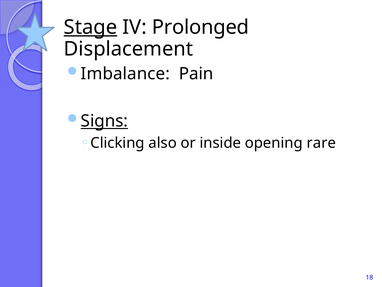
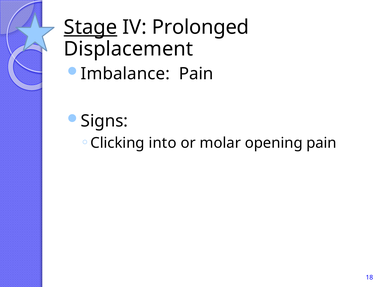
Signs underline: present -> none (104, 121)
also: also -> into (163, 143)
inside: inside -> molar (220, 143)
opening rare: rare -> pain (321, 143)
